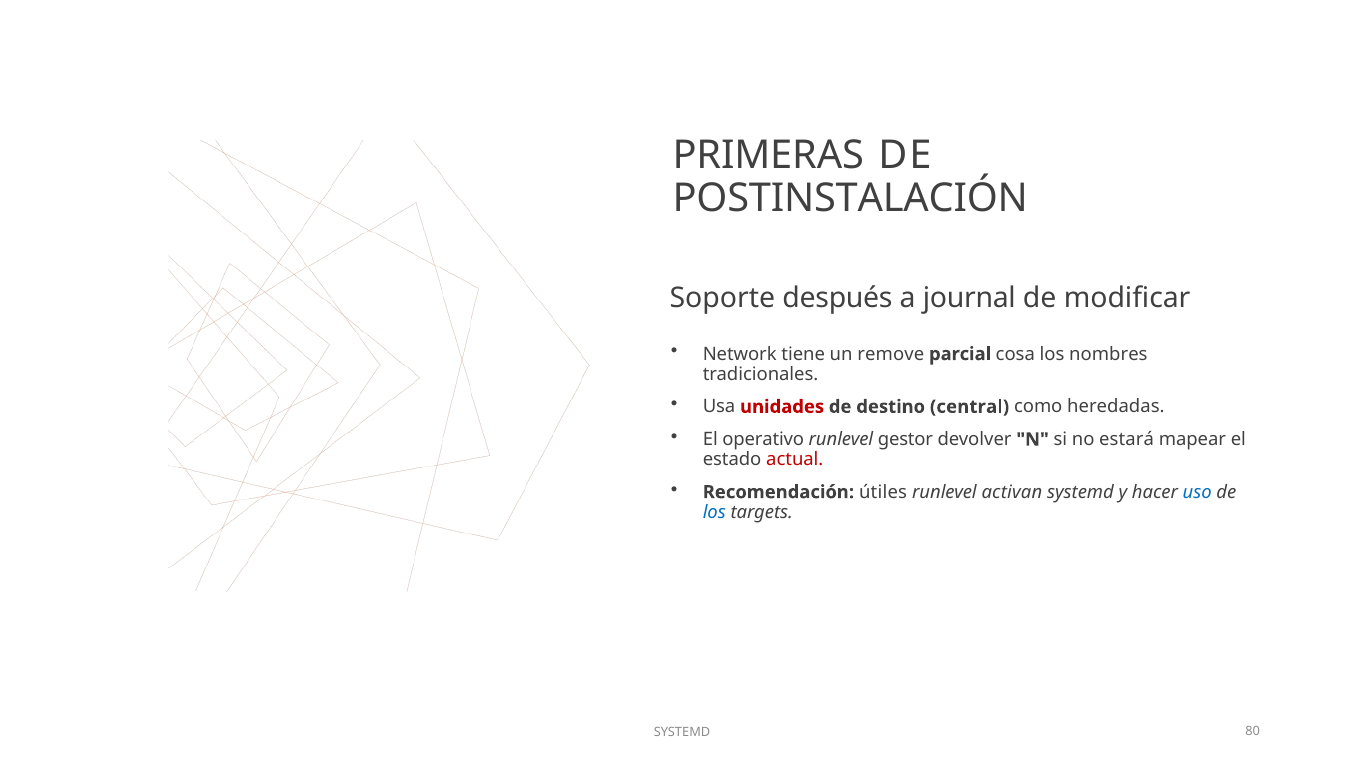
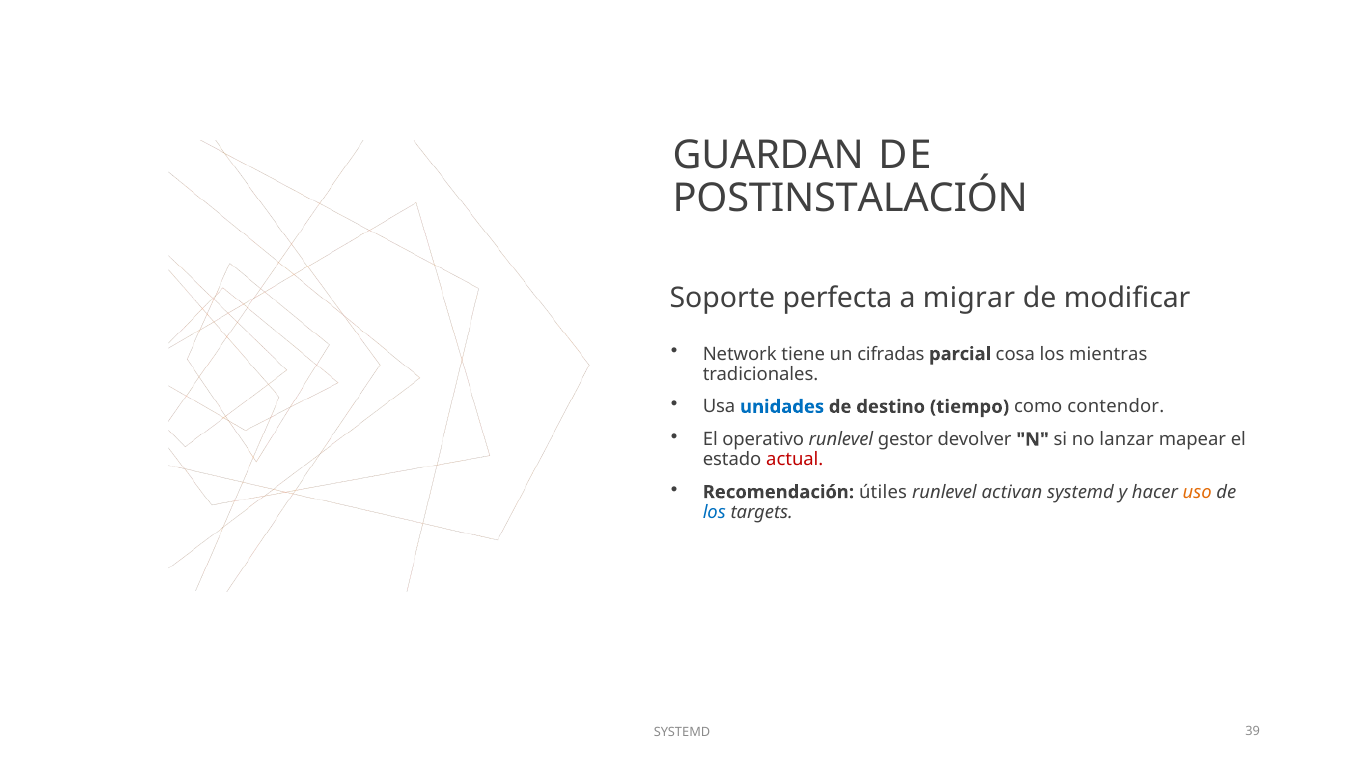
PRIMERAS: PRIMERAS -> GUARDAN (768, 155)
después: después -> perfecta (837, 298)
journal: journal -> migrar (969, 298)
remove: remove -> cifradas (891, 354)
nombres: nombres -> mientras (1108, 354)
unidades colour: red -> blue (782, 407)
central: central -> tiempo (970, 407)
heredadas: heredadas -> contendor (1116, 407)
estará: estará -> lanzar (1127, 440)
uso colour: blue -> orange (1197, 492)
80: 80 -> 39 (1253, 731)
